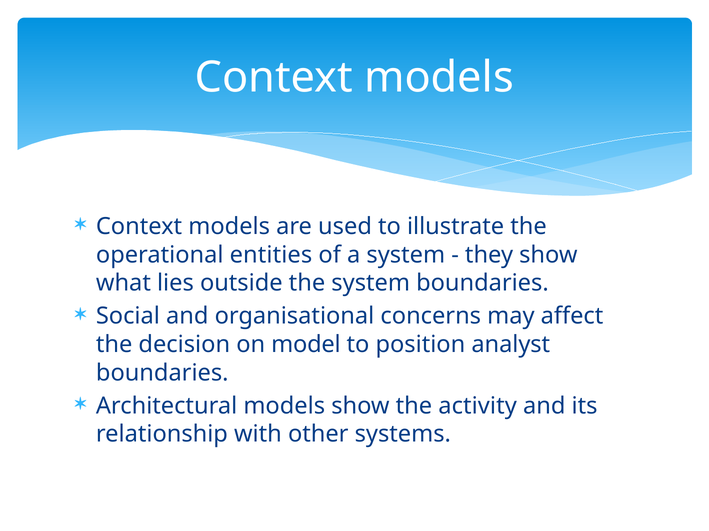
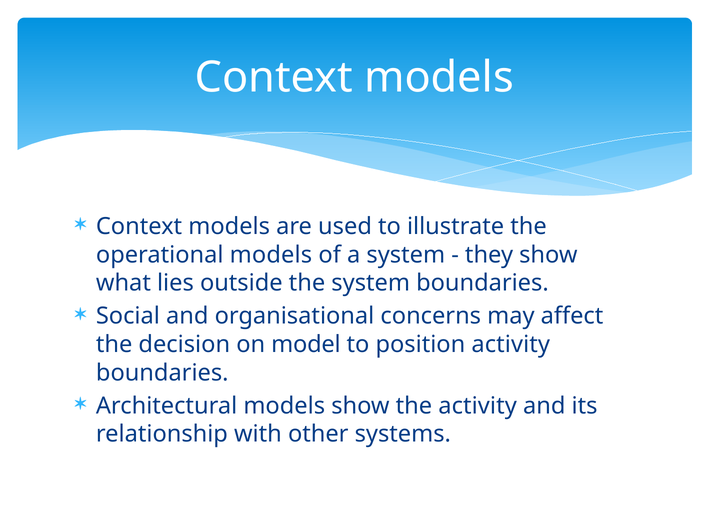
operational entities: entities -> models (271, 255)
position analyst: analyst -> activity (511, 345)
